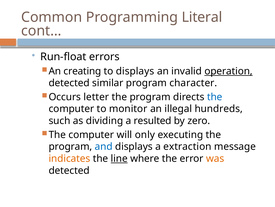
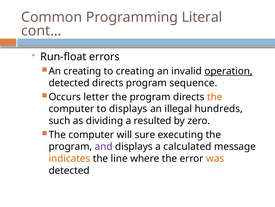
to displays: displays -> creating (135, 71)
detected similar: similar -> directs (108, 83)
character: character -> sequence (193, 83)
the colour: blue -> orange (215, 97)
to monitor: monitor -> displays (128, 109)
only: only -> sure (145, 134)
and colour: blue -> purple (104, 146)
extraction: extraction -> calculated (187, 146)
line underline: present -> none (119, 158)
